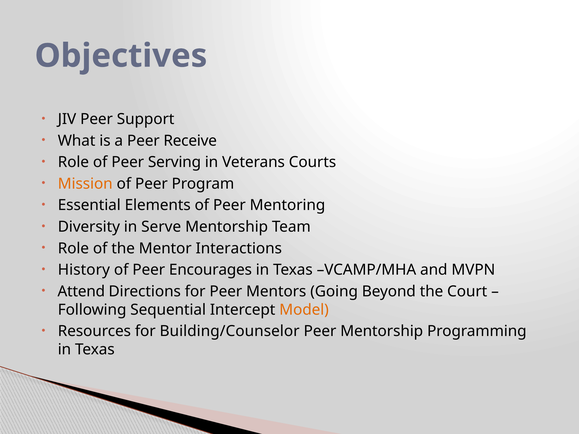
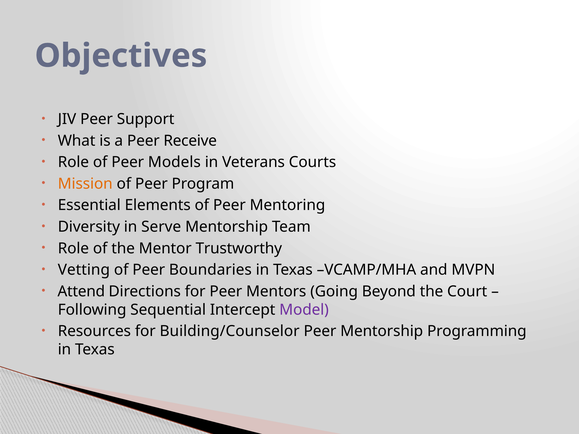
Serving: Serving -> Models (174, 162)
Interactions: Interactions -> Trustworthy (239, 248)
History: History -> Vetting (84, 270)
Encourages: Encourages -> Boundaries (210, 270)
Model colour: orange -> purple (304, 310)
